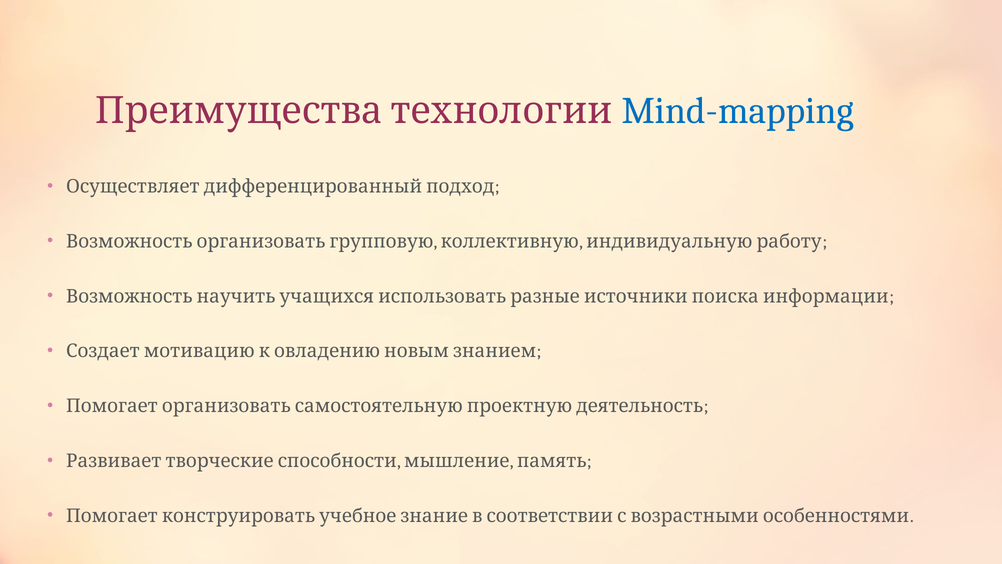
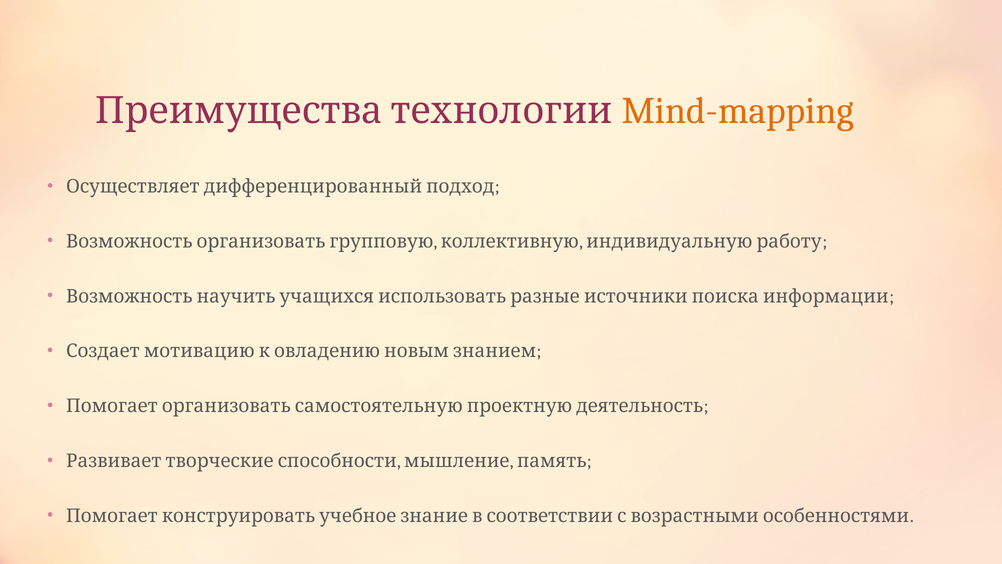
Mind-mapping colour: blue -> orange (738, 111)
